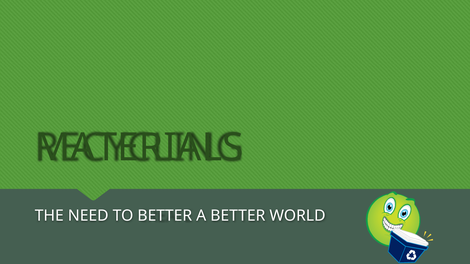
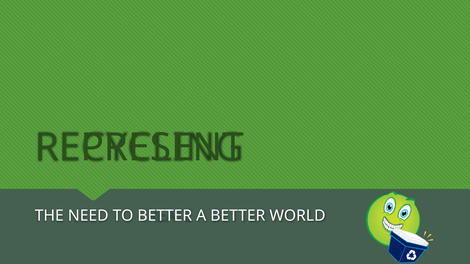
MATERIALS: MATERIALS -> REPRESENT (139, 148)
